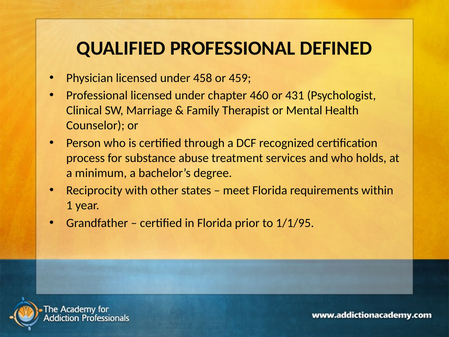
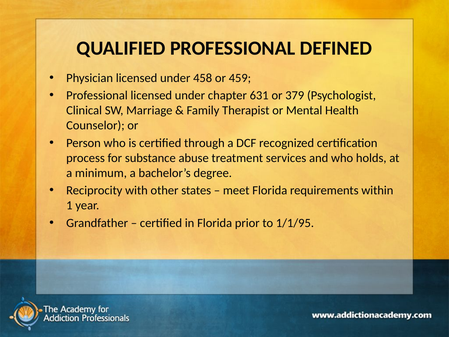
460: 460 -> 631 (259, 95)
431: 431 -> 379 (295, 95)
